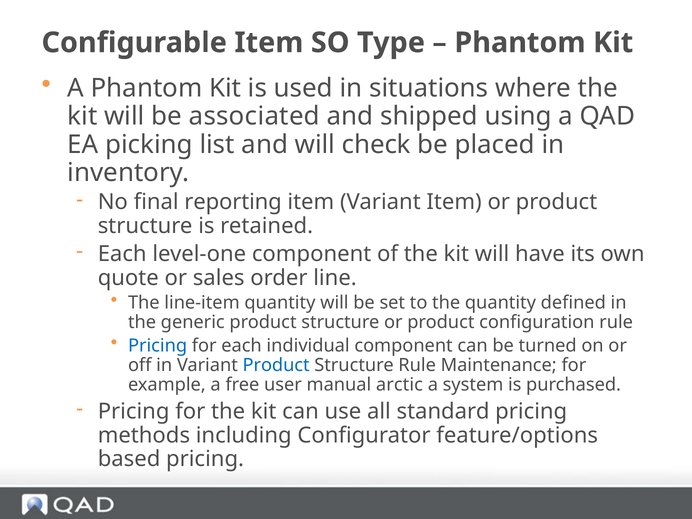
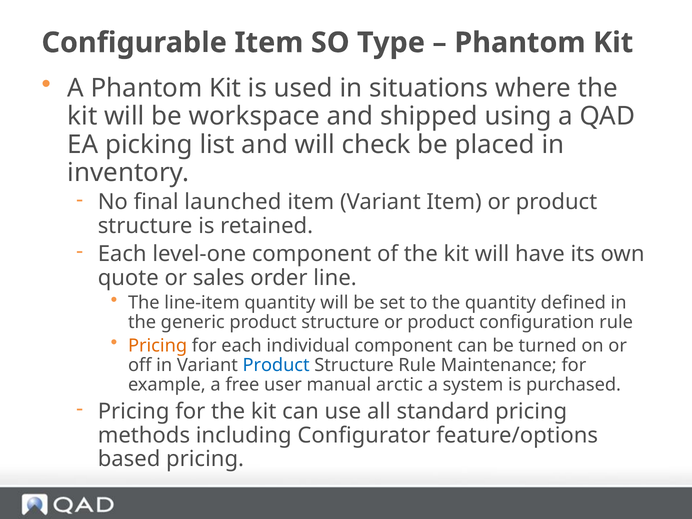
associated: associated -> workspace (254, 116)
reporting: reporting -> launched (233, 202)
Pricing colour: blue -> orange (158, 345)
